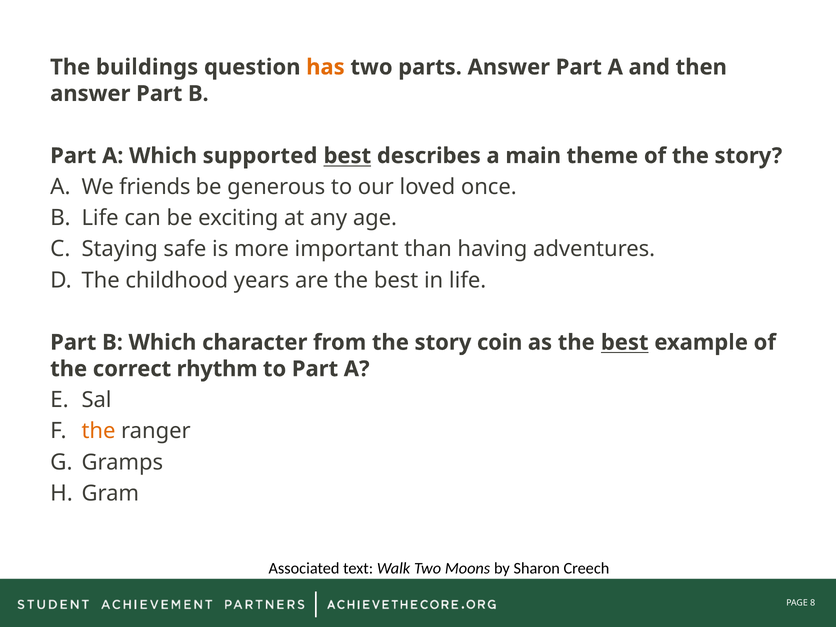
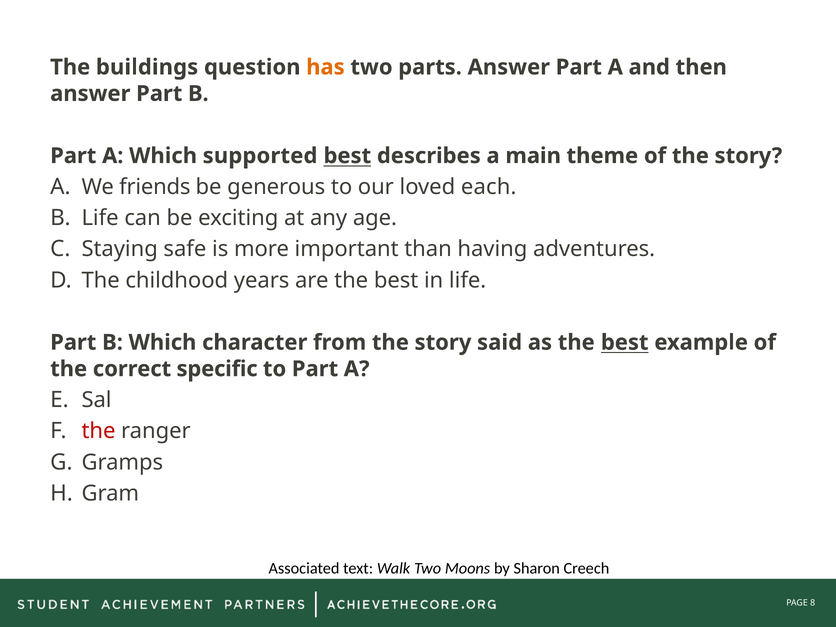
once: once -> each (489, 187)
coin: coin -> said (500, 342)
rhythm: rhythm -> specific (217, 369)
the colour: orange -> red (98, 431)
